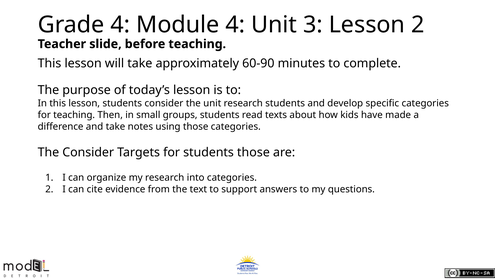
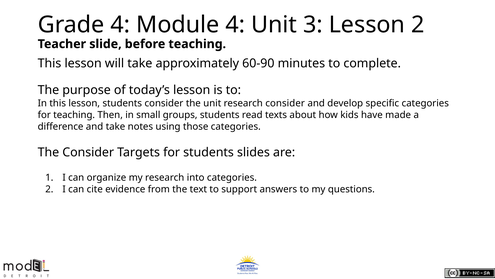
research students: students -> consider (285, 103)
students those: those -> slides (253, 152)
